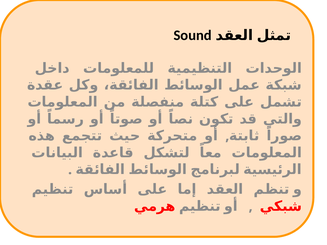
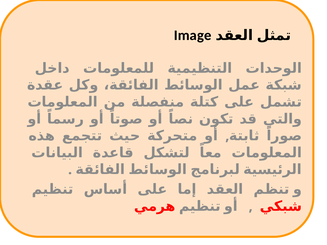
Sound: Sound -> Image (193, 35)
